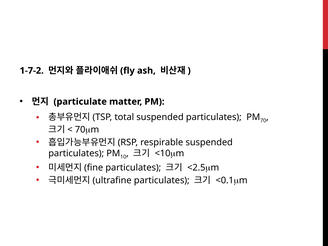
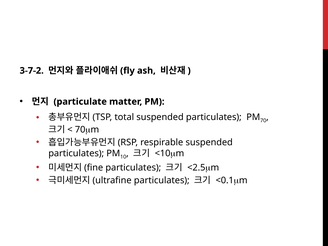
1-7-2: 1-7-2 -> 3-7-2 (32, 71)
